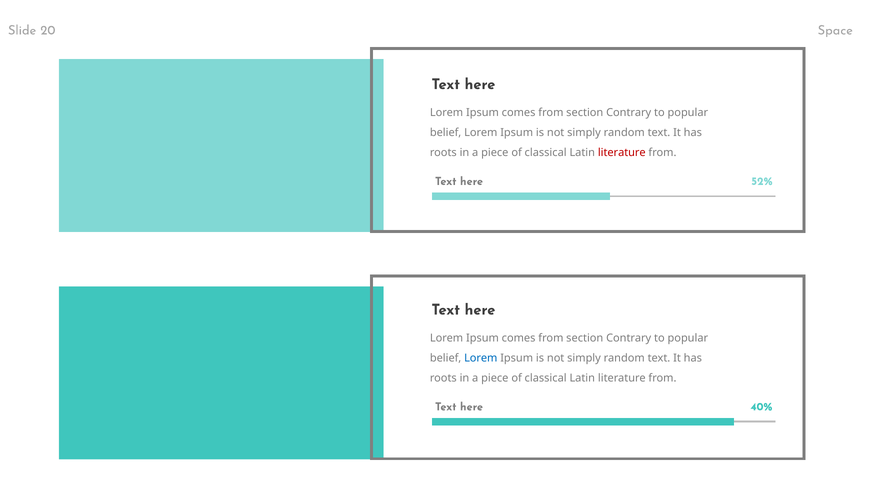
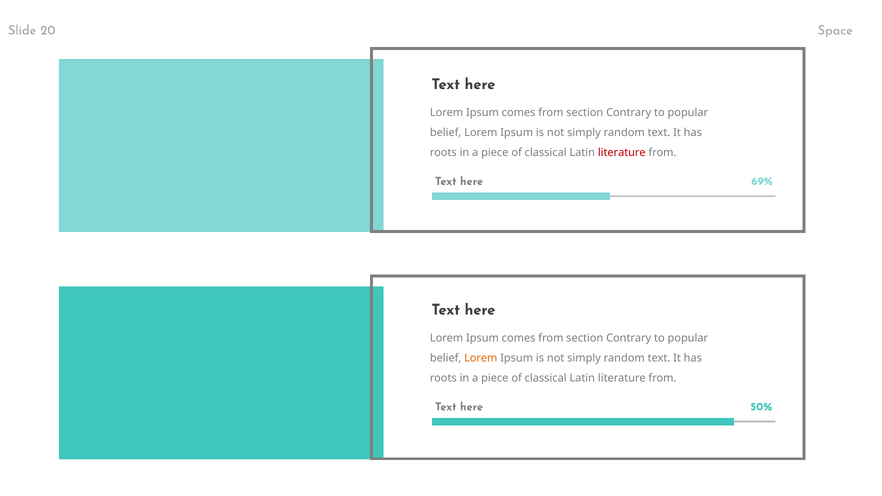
52%: 52% -> 69% (762, 181)
Lorem colour: blue -> orange (481, 358)
40%: 40% -> 50% (761, 407)
